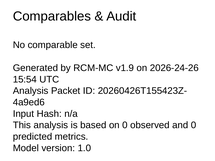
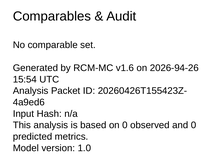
v1.9: v1.9 -> v1.6 (125, 68)
2026-24-26: 2026-24-26 -> 2026-94-26 (174, 68)
